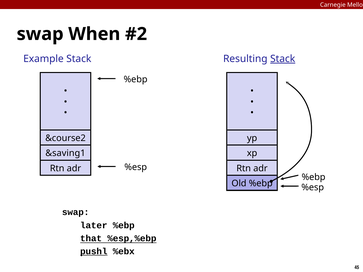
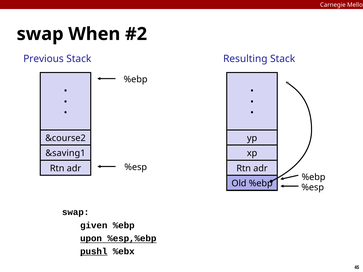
Example: Example -> Previous (43, 59)
Stack underline: present -> none (283, 59)
later: later -> given (94, 226)
that: that -> upon (91, 239)
